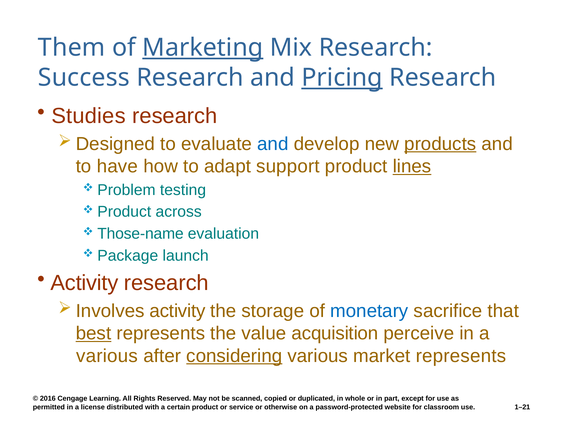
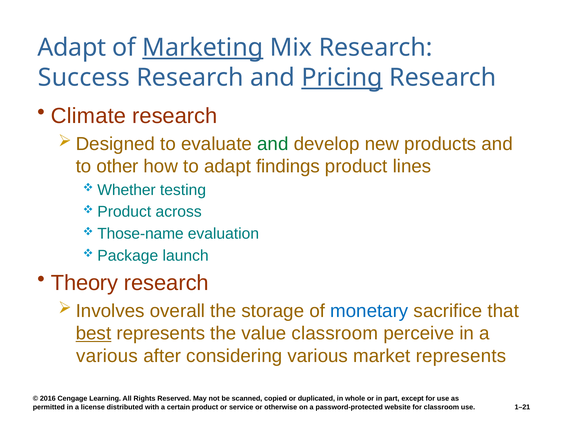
Them: Them -> Adapt (72, 48)
Studies: Studies -> Climate (89, 116)
and colour: blue -> green (273, 144)
products underline: present -> none (440, 144)
have: have -> other (118, 166)
support: support -> findings (288, 166)
lines underline: present -> none (412, 166)
Problem: Problem -> Whether (127, 190)
Activity: Activity -> Theory (84, 283)
activity: activity -> overall (177, 311)
value acquisition: acquisition -> classroom (335, 334)
considering underline: present -> none (234, 356)
